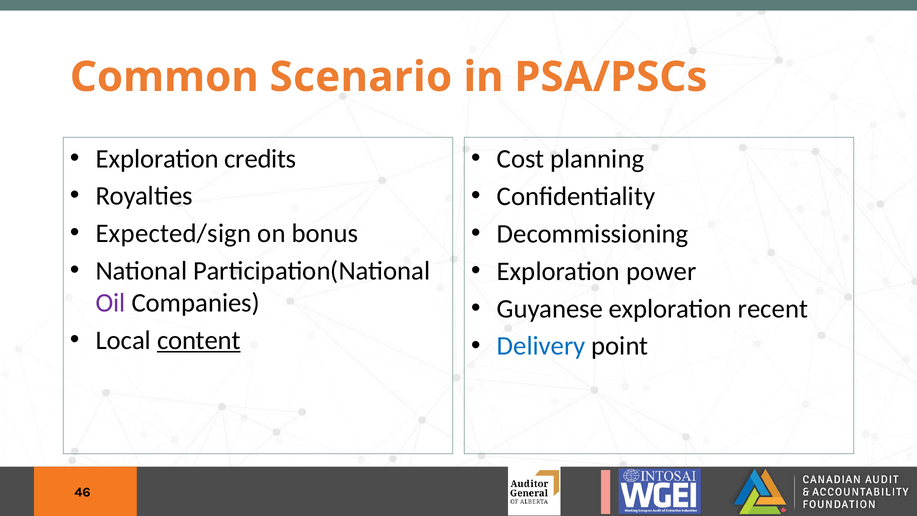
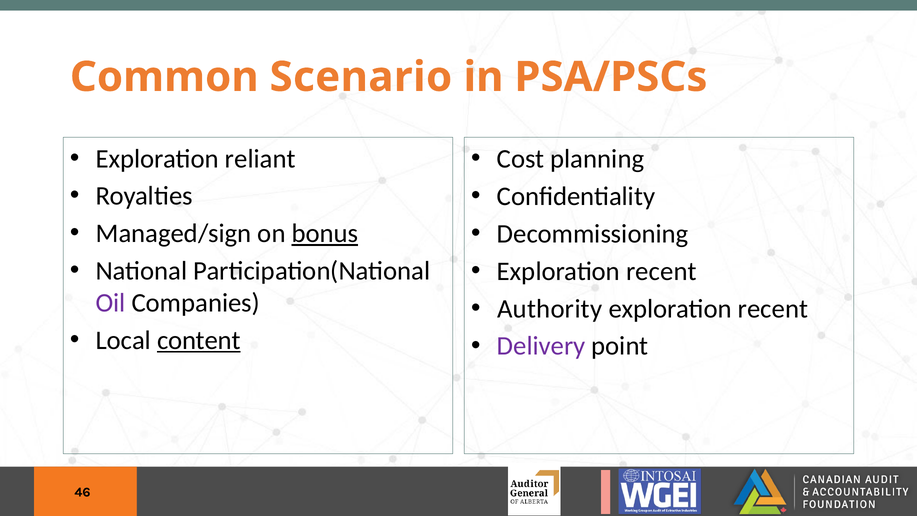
credits: credits -> reliant (260, 159)
Expected/sign: Expected/sign -> Managed/sign (174, 233)
bonus underline: none -> present (325, 233)
power: power -> recent (661, 271)
Guyanese: Guyanese -> Authority (550, 309)
Delivery colour: blue -> purple (541, 346)
